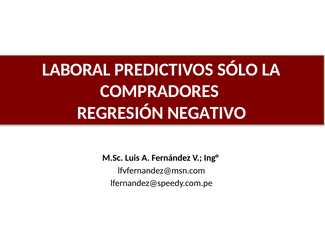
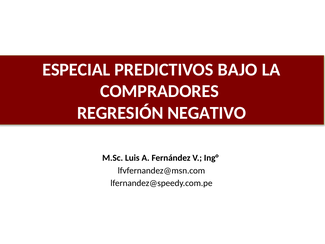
LABORAL: LABORAL -> ESPECIAL (76, 69)
SÓLO: SÓLO -> BAJO (238, 69)
